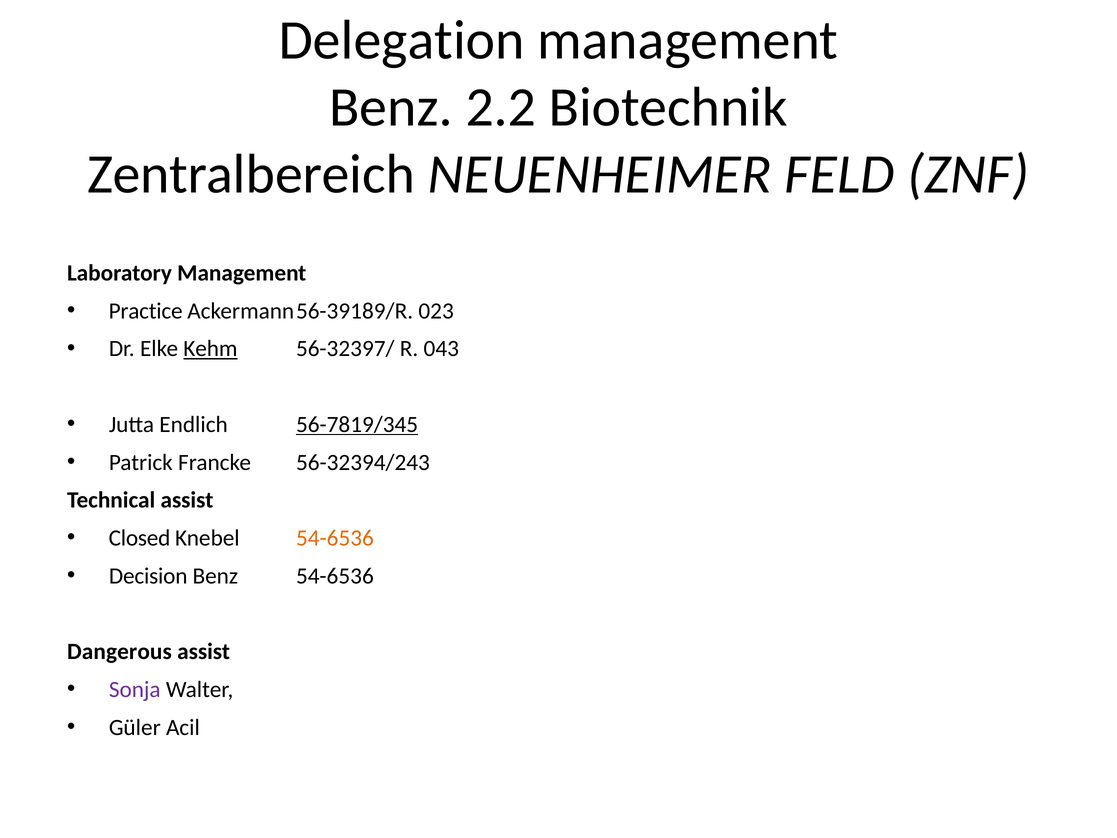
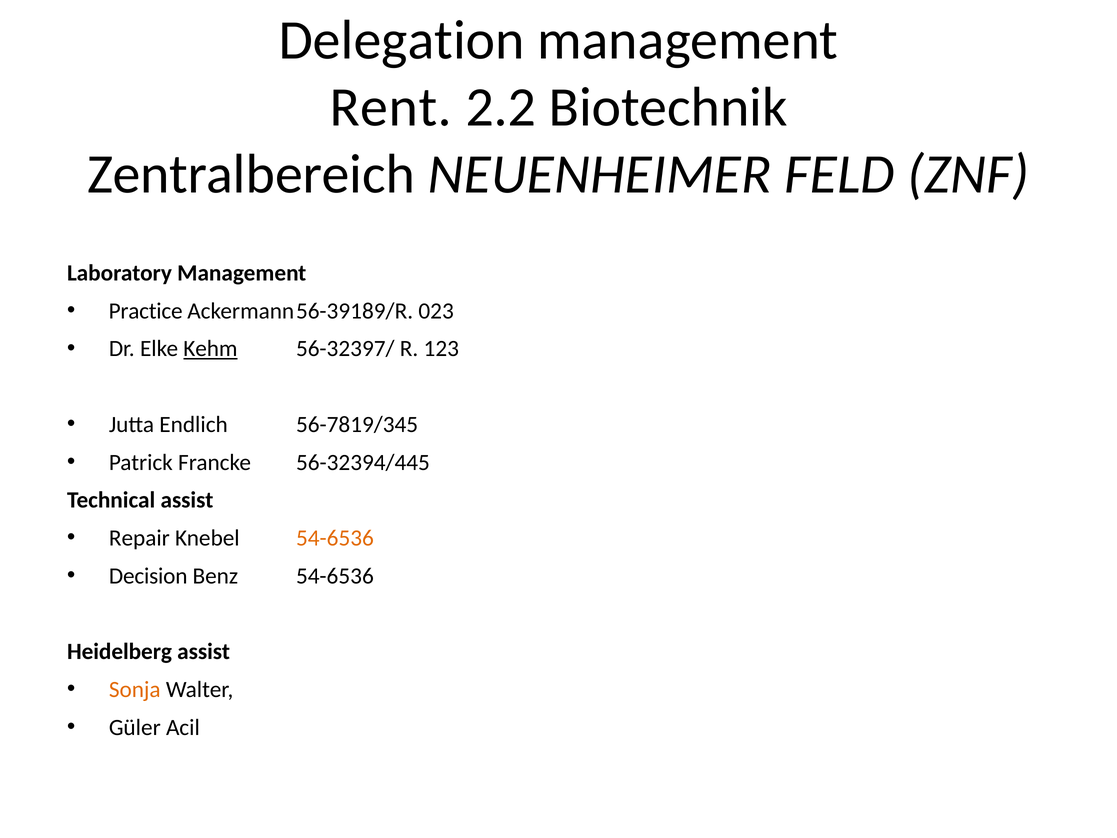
Benz: Benz -> Rent (391, 107)
043: 043 -> 123 (441, 349)
56-7819/345 underline: present -> none (357, 424)
56-32394/243: 56-32394/243 -> 56-32394/445 (363, 462)
Closed: Closed -> Repair (139, 538)
Dangerous: Dangerous -> Heidelberg (120, 652)
Sonja colour: purple -> orange (135, 689)
